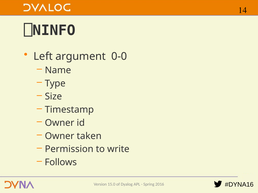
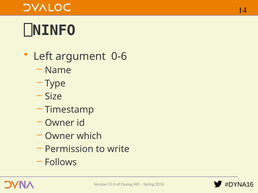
0-0: 0-0 -> 0-6 (119, 56)
taken: taken -> which (89, 136)
